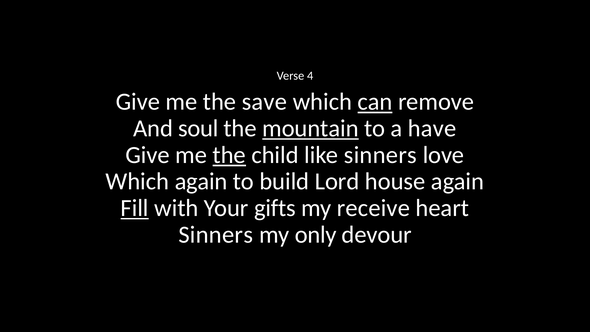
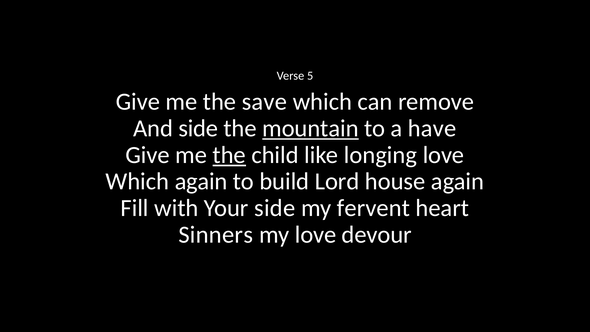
4: 4 -> 5 (310, 76)
can underline: present -> none (375, 102)
And soul: soul -> side (198, 128)
like sinners: sinners -> longing (380, 155)
Fill underline: present -> none (135, 208)
Your gifts: gifts -> side (275, 208)
receive: receive -> fervent (373, 208)
my only: only -> love (316, 234)
